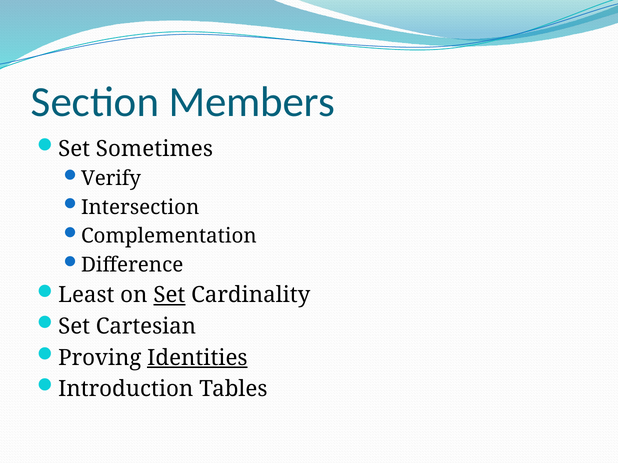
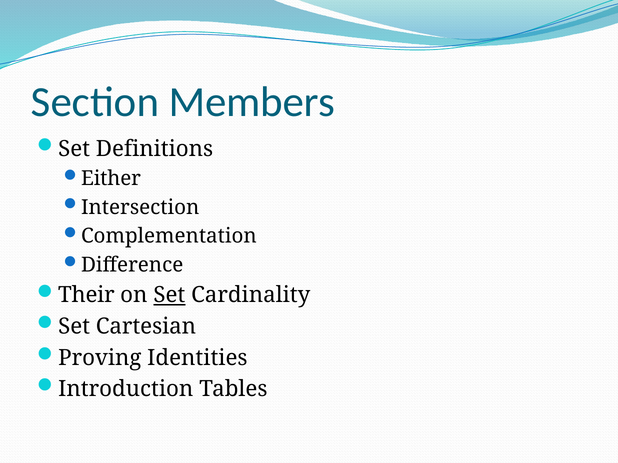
Sometimes: Sometimes -> Definitions (154, 149)
Verify: Verify -> Either (111, 179)
Least: Least -> Their (86, 295)
Identities underline: present -> none (197, 358)
